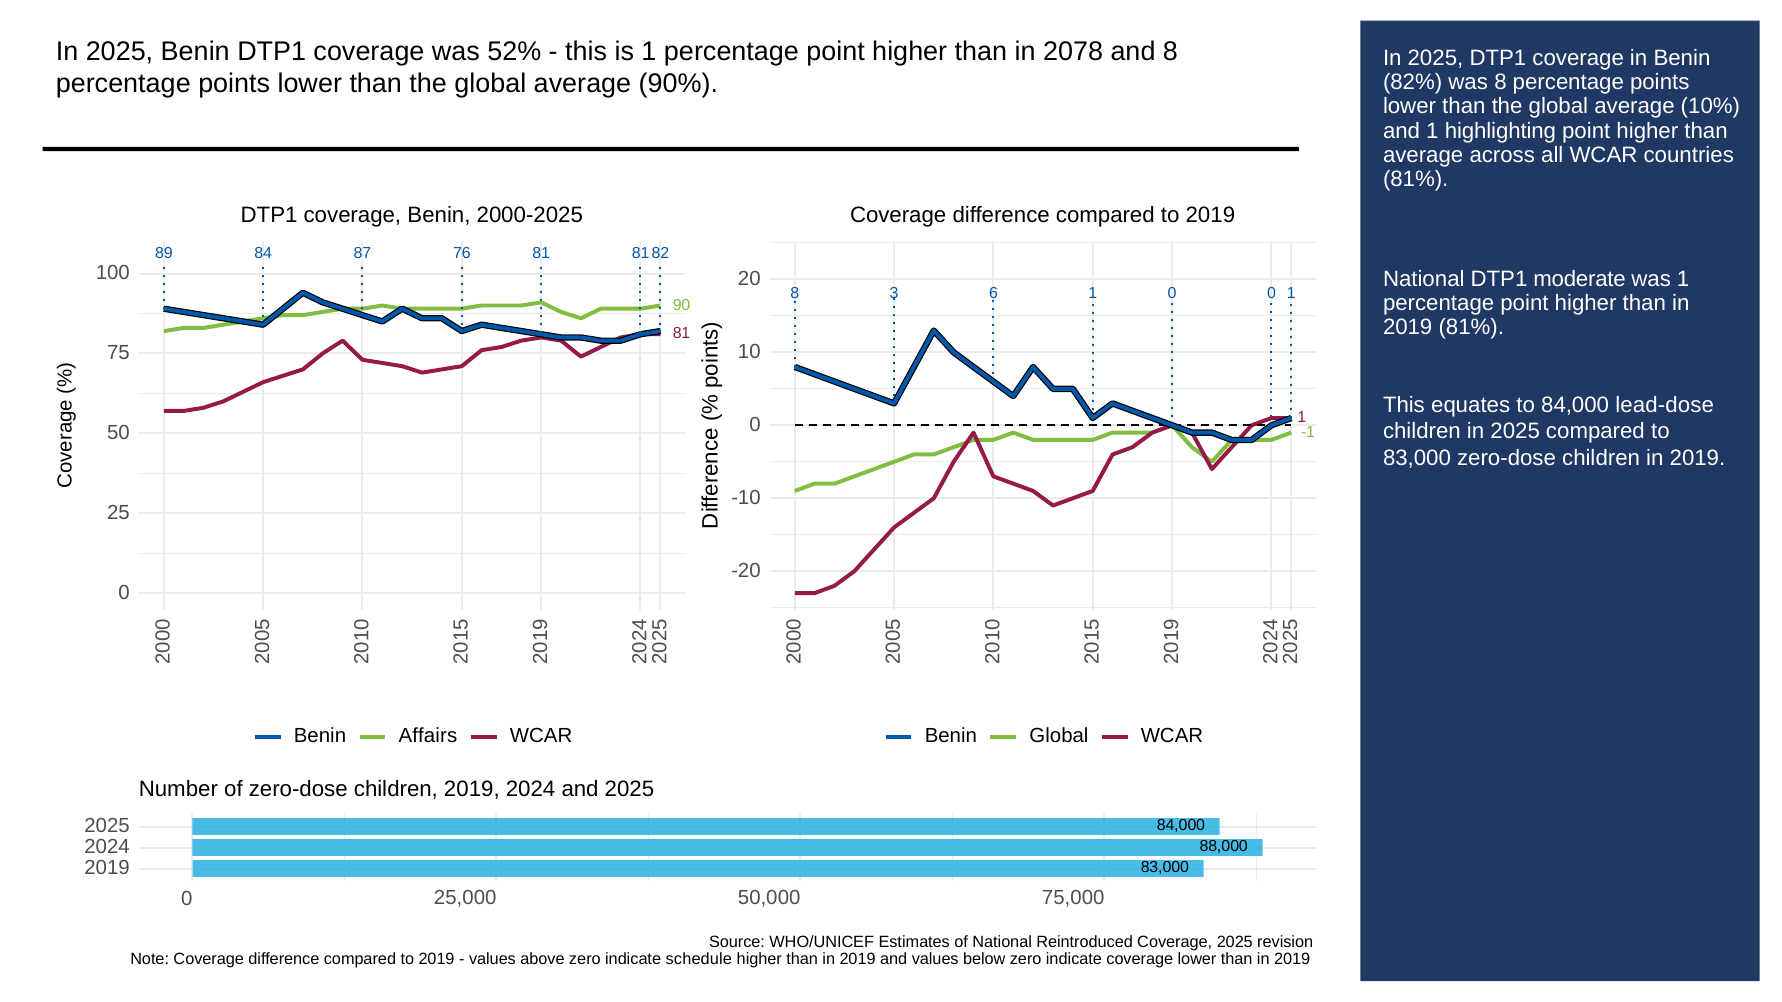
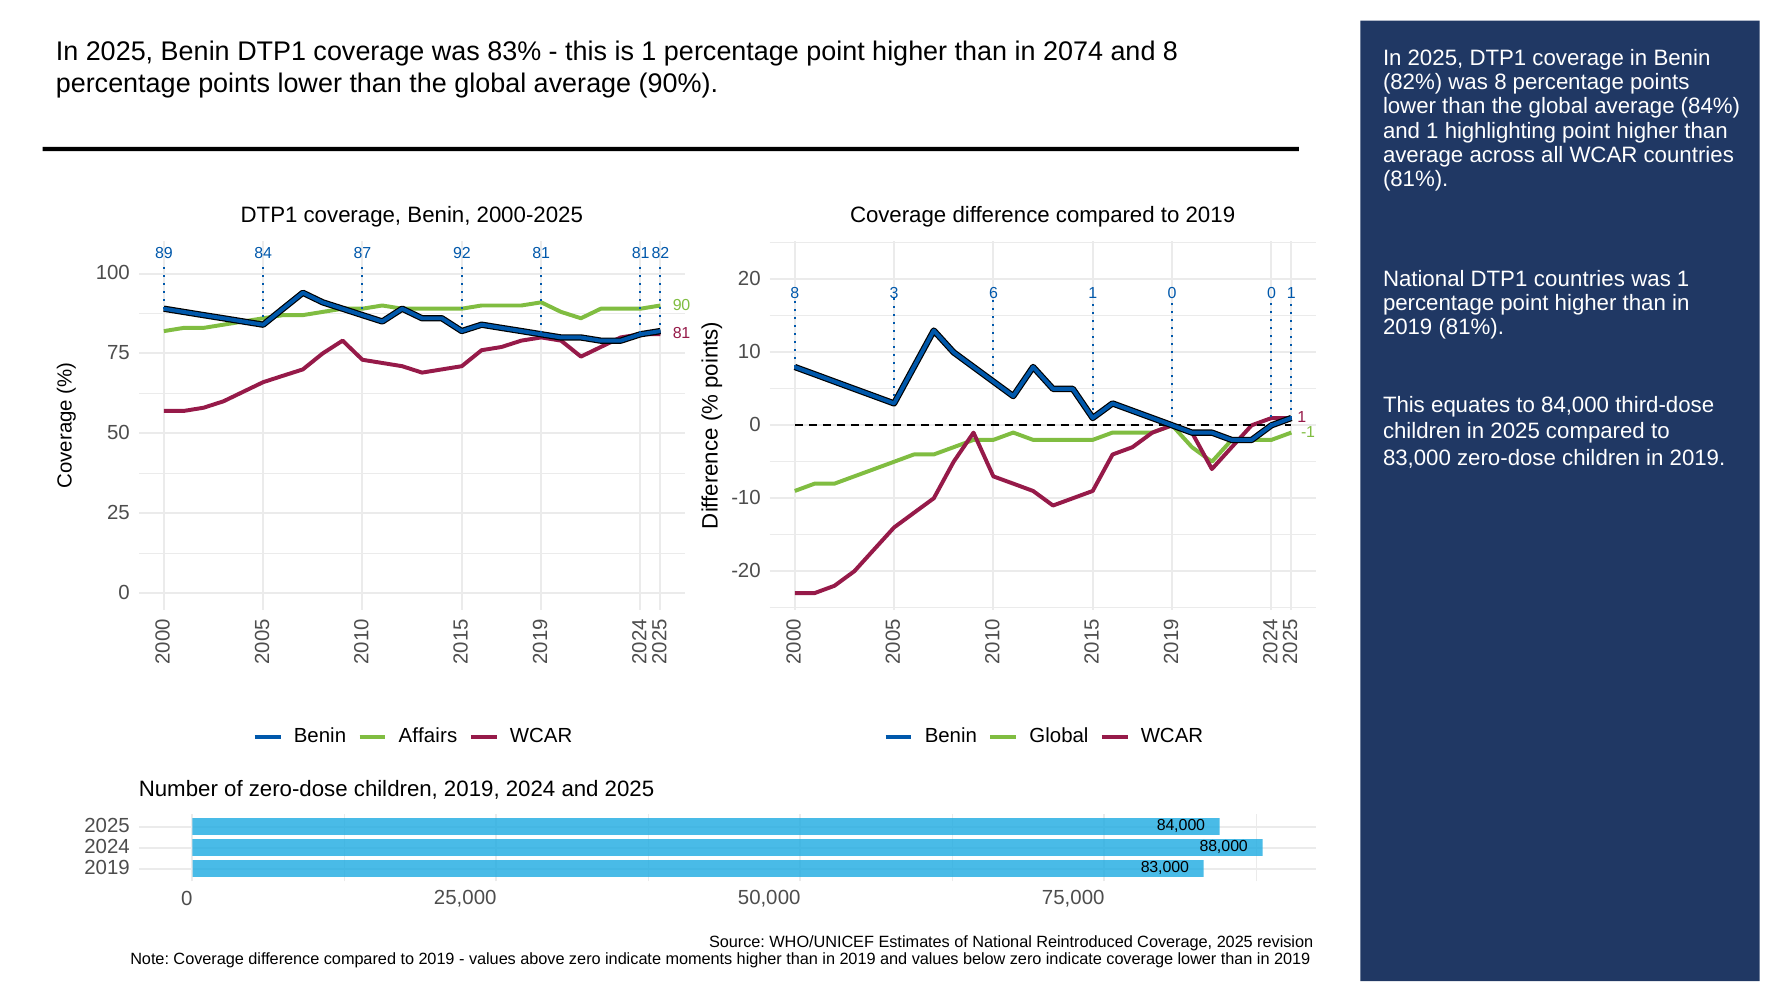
52%: 52% -> 83% (514, 51)
2078: 2078 -> 2074 (1073, 51)
10%: 10% -> 84% (1710, 107)
76: 76 -> 92 (462, 254)
DTP1 moderate: moderate -> countries (1579, 280)
lead-dose: lead-dose -> third-dose (1665, 405)
schedule: schedule -> moments (699, 960)
